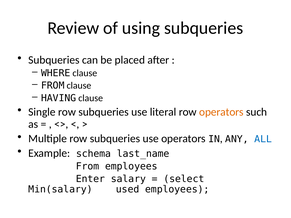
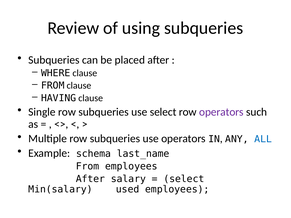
use literal: literal -> select (163, 112)
operators colour: orange -> purple (221, 112)
Enter: Enter -> After (90, 179)
